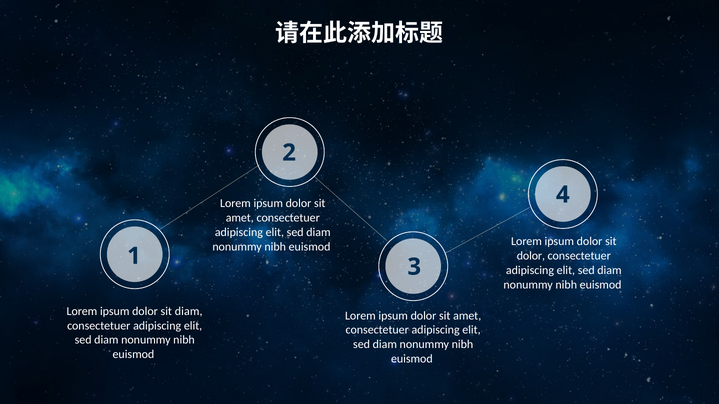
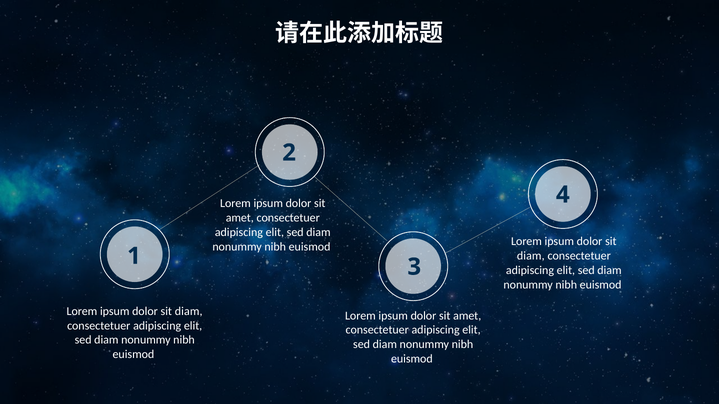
dolor: dolor -> diam (531, 256)
